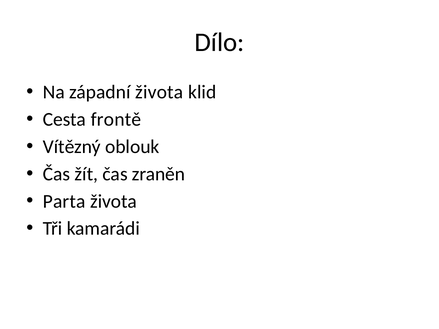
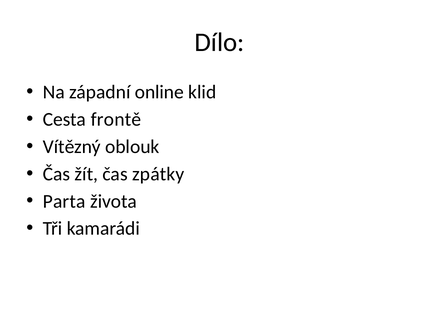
západní života: života -> online (159, 92)
zraněn: zraněn -> zpátky (158, 174)
